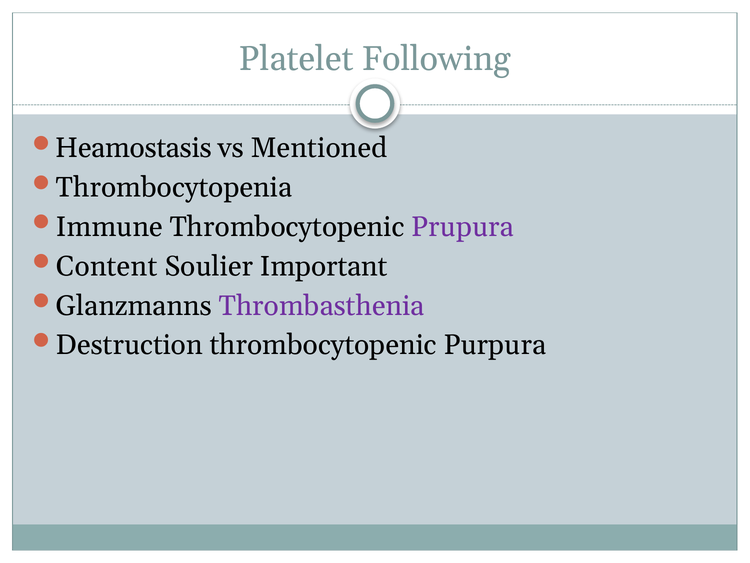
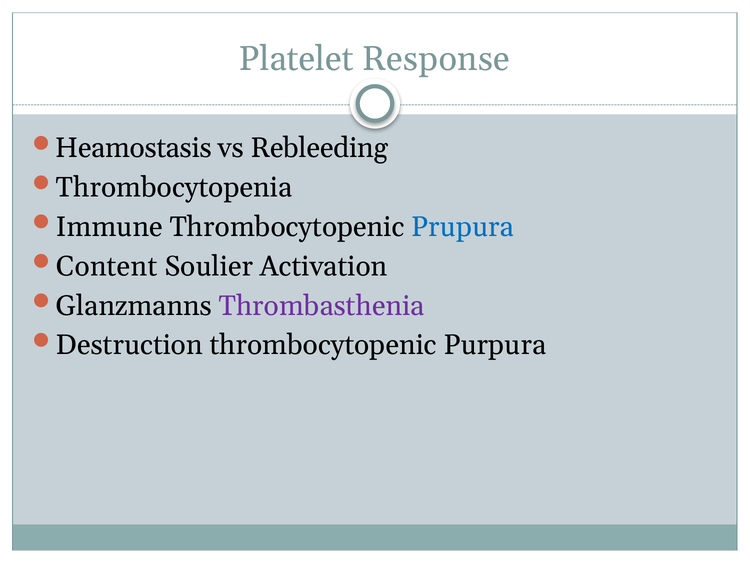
Following: Following -> Response (436, 59)
Mentioned: Mentioned -> Rebleeding (319, 148)
Prupura colour: purple -> blue (463, 227)
Important: Important -> Activation (324, 266)
